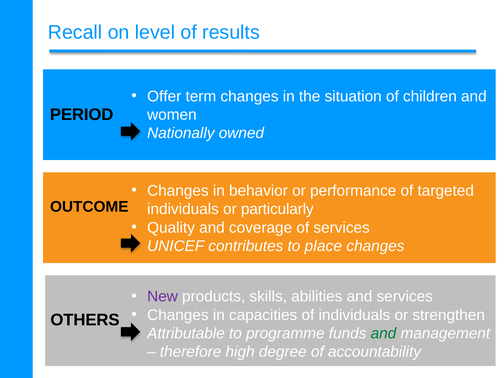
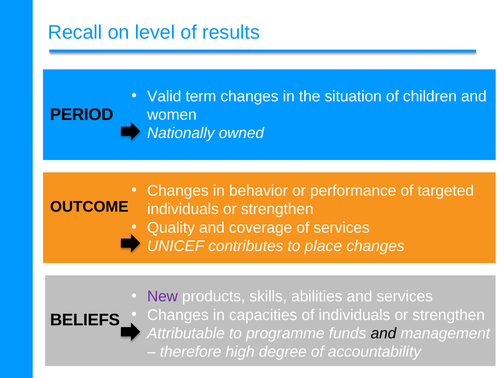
Offer: Offer -> Valid (164, 96)
particularly: particularly -> strengthen (277, 209)
OTHERS: OTHERS -> BELIEFS (85, 320)
and colour: green -> black (383, 333)
